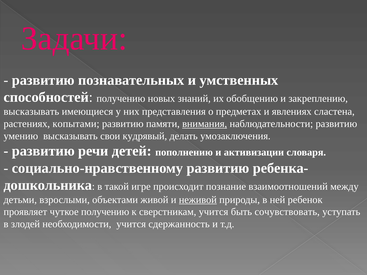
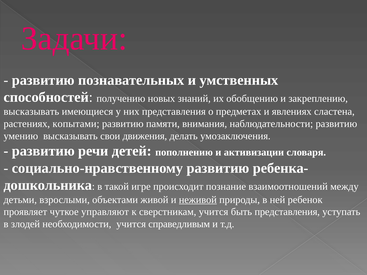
внимания underline: present -> none (205, 124)
кудрявый: кудрявый -> движения (145, 136)
чуткое получению: получению -> управляют (105, 212)
быть сочувствовать: сочувствовать -> представления (287, 212)
сдержанность: сдержанность -> справедливым (179, 224)
